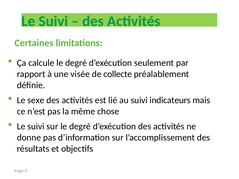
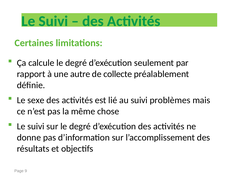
visée: visée -> autre (80, 74)
indicateurs: indicateurs -> problèmes (170, 100)
